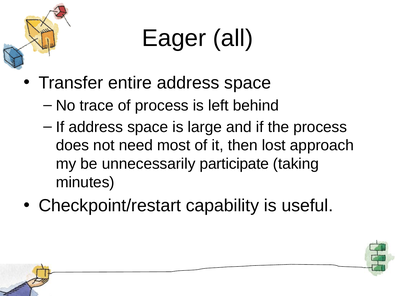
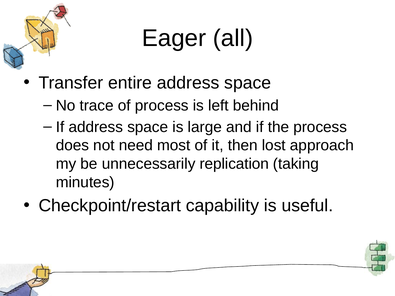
participate: participate -> replication (234, 164)
